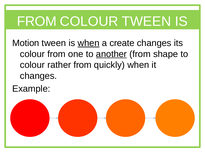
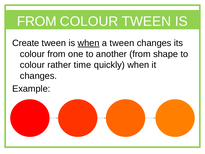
Motion: Motion -> Create (26, 43)
a create: create -> tween (122, 43)
another underline: present -> none (111, 54)
rather from: from -> time (82, 65)
